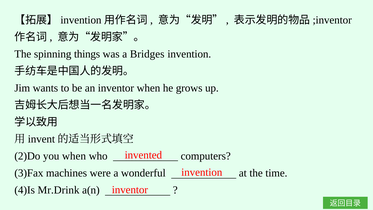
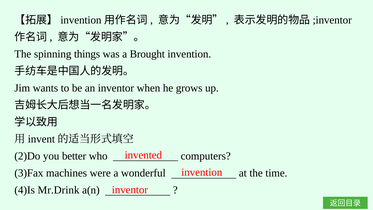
Bridges: Bridges -> Brought (147, 54)
you when: when -> better (74, 156)
